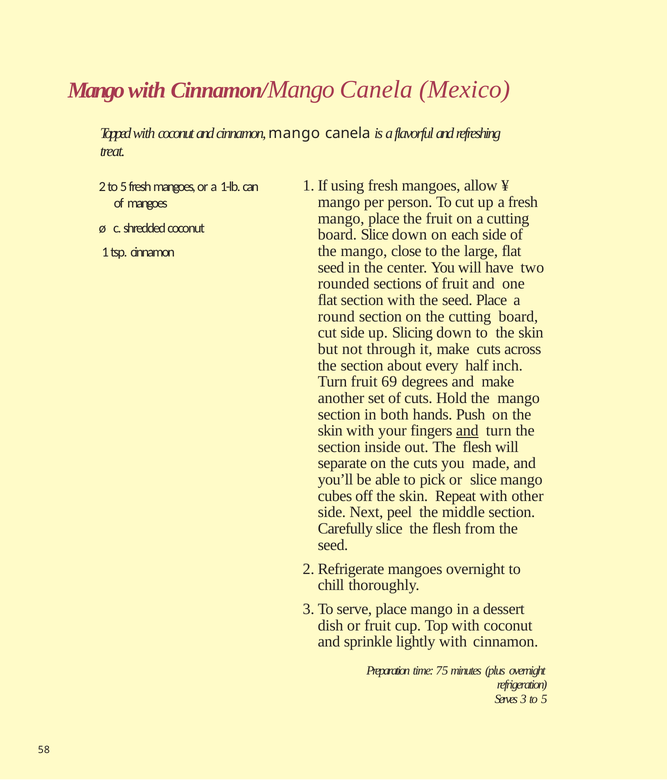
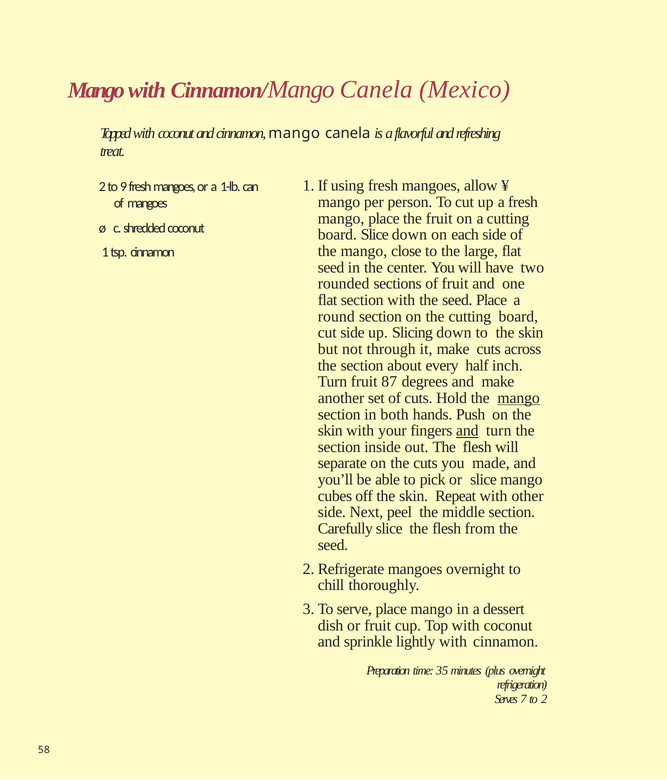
2 to 5: 5 -> 9 (124, 187)
69: 69 -> 87 (389, 382)
mango underline: none -> present (519, 398)
75: 75 -> 35 (442, 671)
3: 3 -> 7 (523, 700)
5: 5 -> 2 (544, 700)
